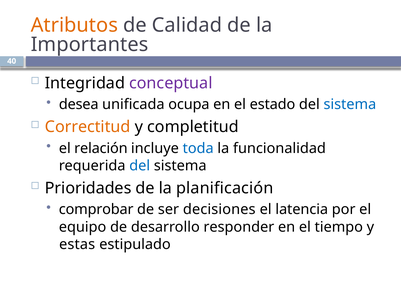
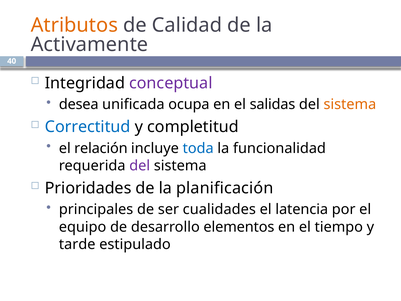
Importantes: Importantes -> Activamente (90, 44)
estado: estado -> salidas (273, 104)
sistema colour: blue -> orange (350, 104)
Correctitud colour: orange -> blue (88, 127)
del colour: blue -> purple (140, 166)
comprobar: comprobar -> principales (96, 209)
decisiones: decisiones -> cualidades (219, 209)
responder: responder -> elementos (239, 227)
estas: estas -> tarde (77, 244)
